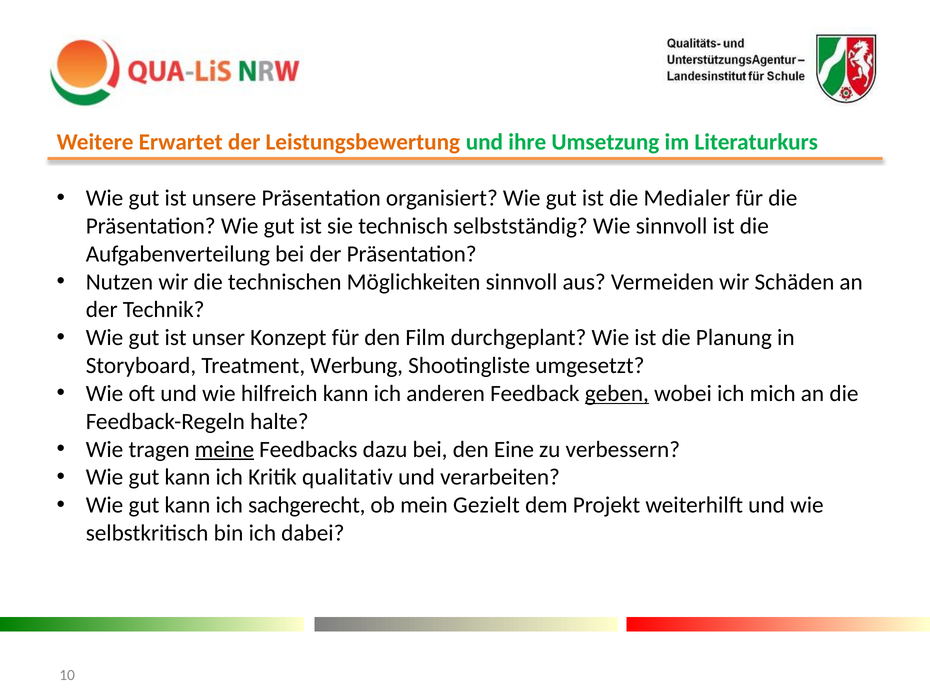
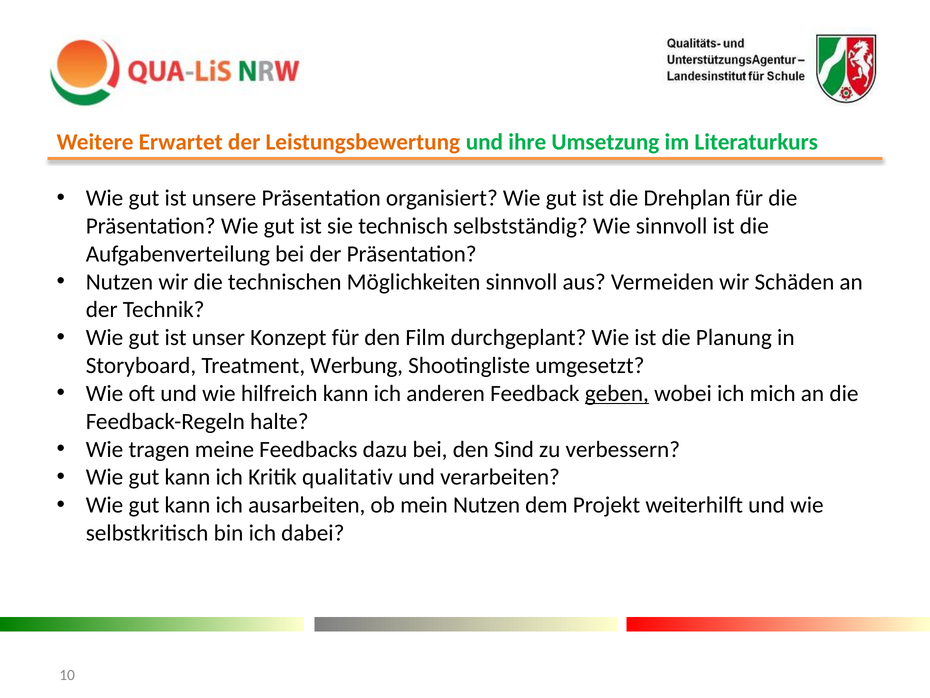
Medialer: Medialer -> Drehplan (687, 198)
meine underline: present -> none (224, 449)
Eine: Eine -> Sind (514, 449)
sachgerecht: sachgerecht -> ausarbeiten (307, 505)
mein Gezielt: Gezielt -> Nutzen (487, 505)
